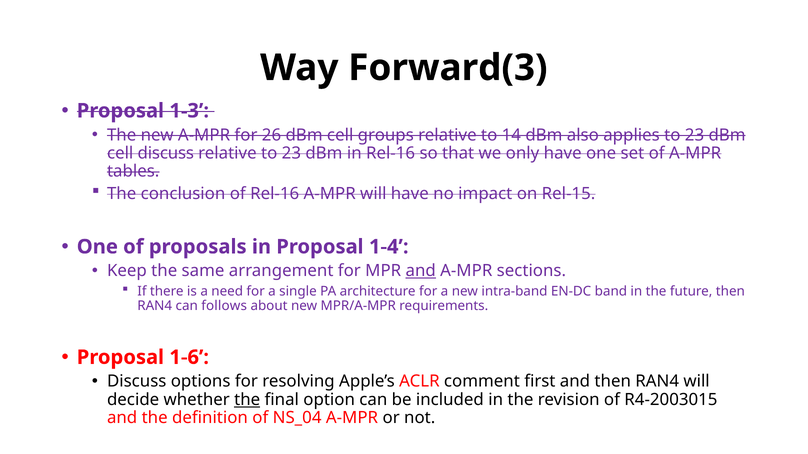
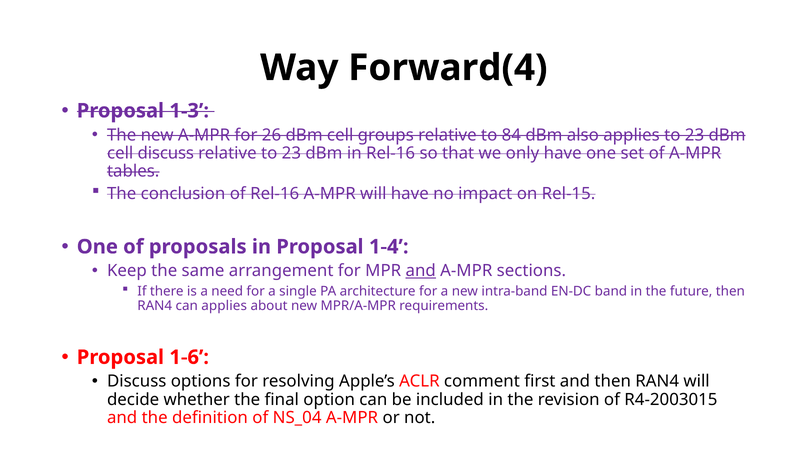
Forward(3: Forward(3 -> Forward(4 (448, 68)
14: 14 -> 84 (511, 135)
can follows: follows -> applies (224, 306)
the underline: present -> none (247, 400)
